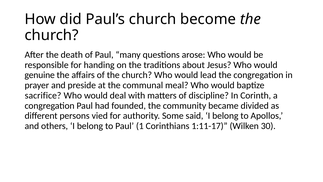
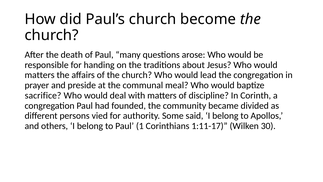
genuine: genuine -> matters (40, 75)
